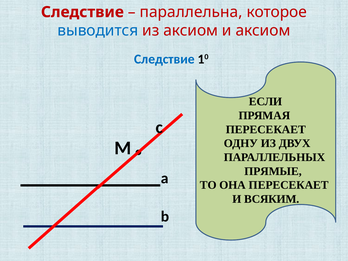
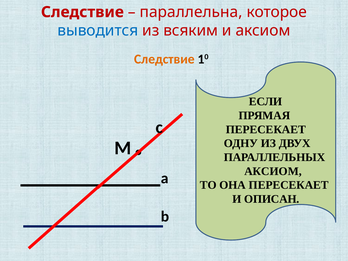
из аксиом: аксиом -> всяким (191, 31)
Следствие colour: blue -> orange (164, 59)
ПРЯМЫЕ: ПРЯМЫЕ -> АКСИОМ (273, 171)
ВСЯКИМ: ВСЯКИМ -> ОПИСАН (272, 199)
